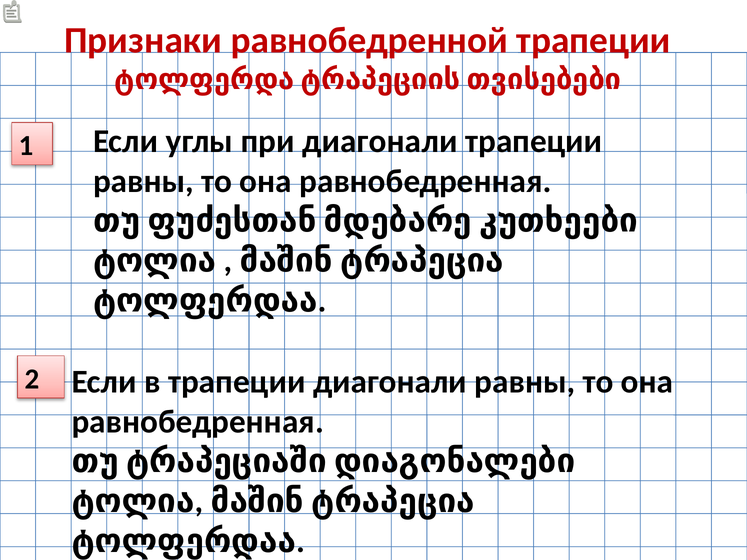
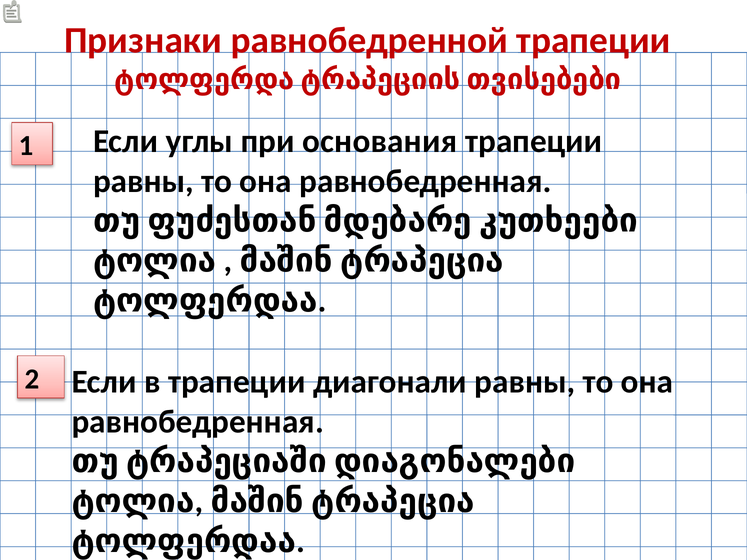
при диагонали: диагонали -> основания (380, 141)
